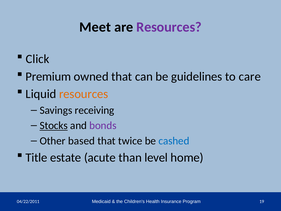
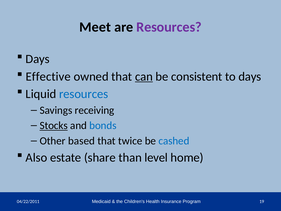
Click: Click -> Days (38, 59)
Premium: Premium -> Effective (48, 76)
can underline: none -> present (144, 76)
guidelines: guidelines -> consistent (197, 76)
to care: care -> days (250, 76)
resources colour: orange -> blue (84, 94)
bonds colour: purple -> blue (103, 125)
Title: Title -> Also (36, 157)
acute: acute -> share (100, 157)
